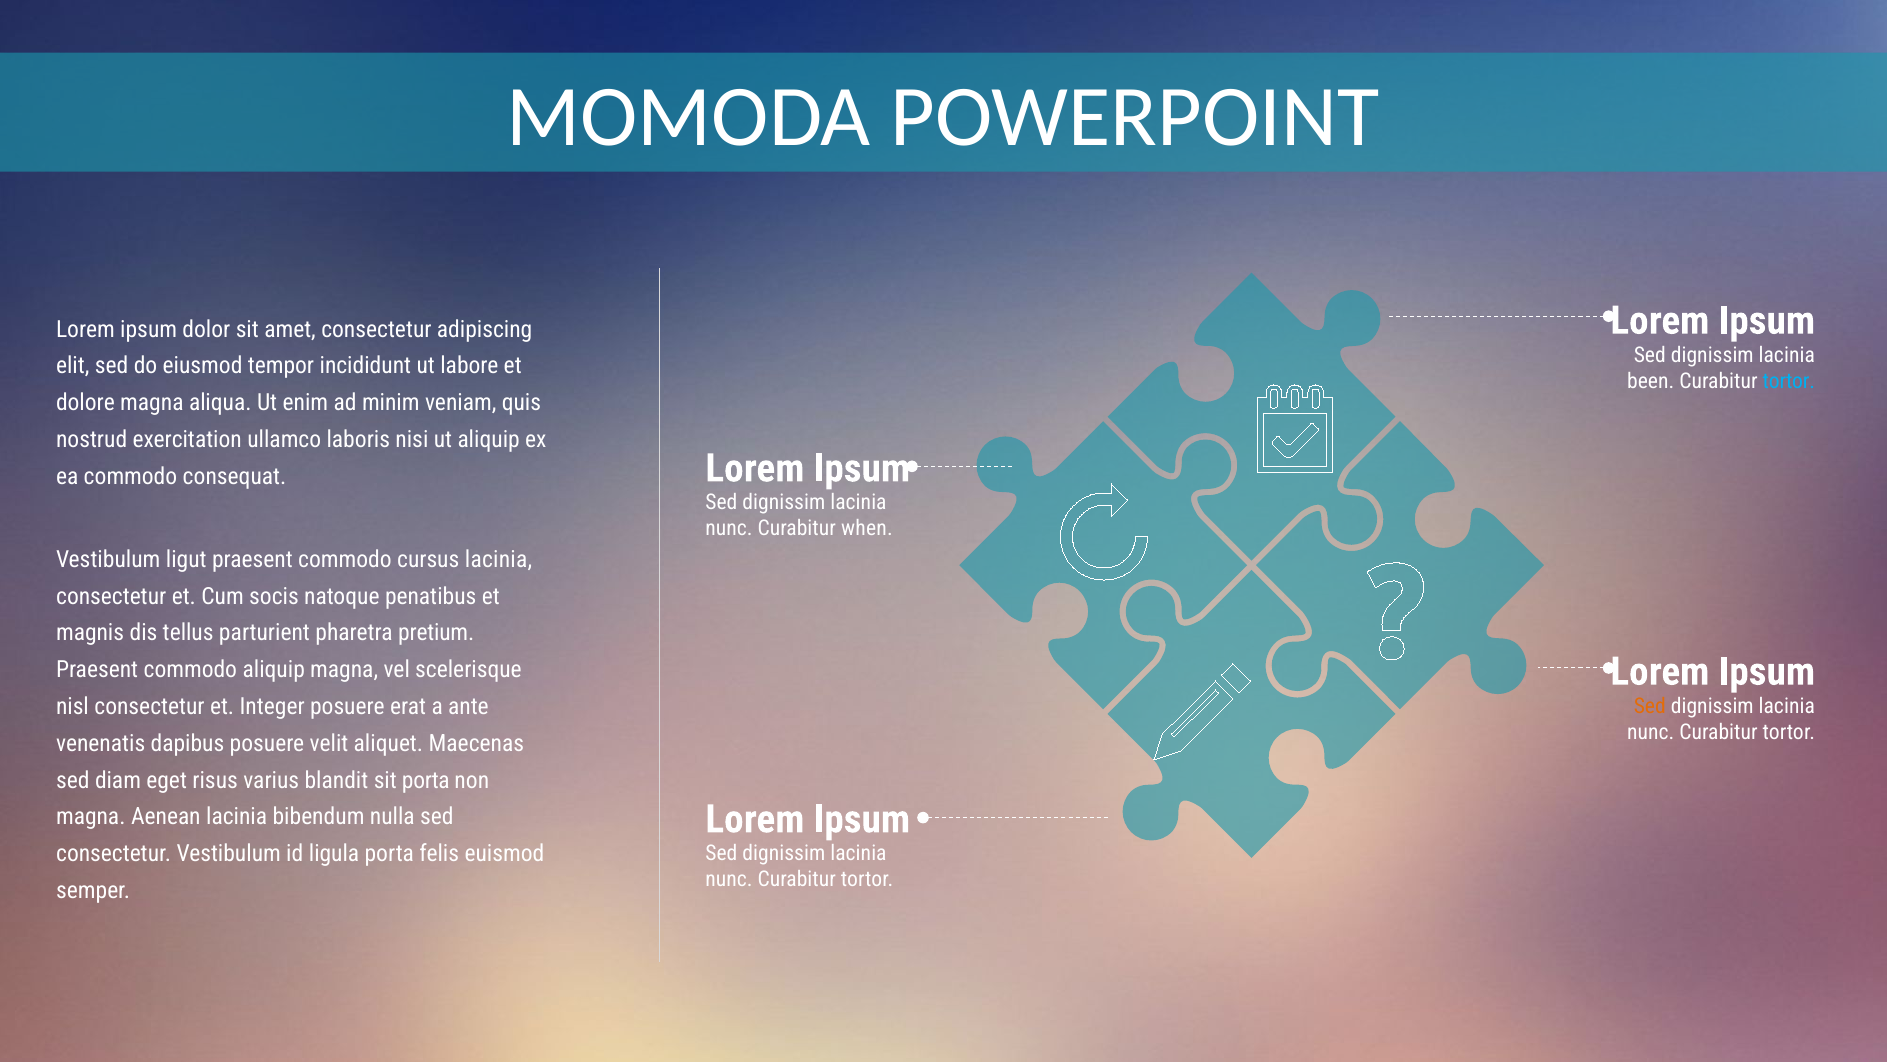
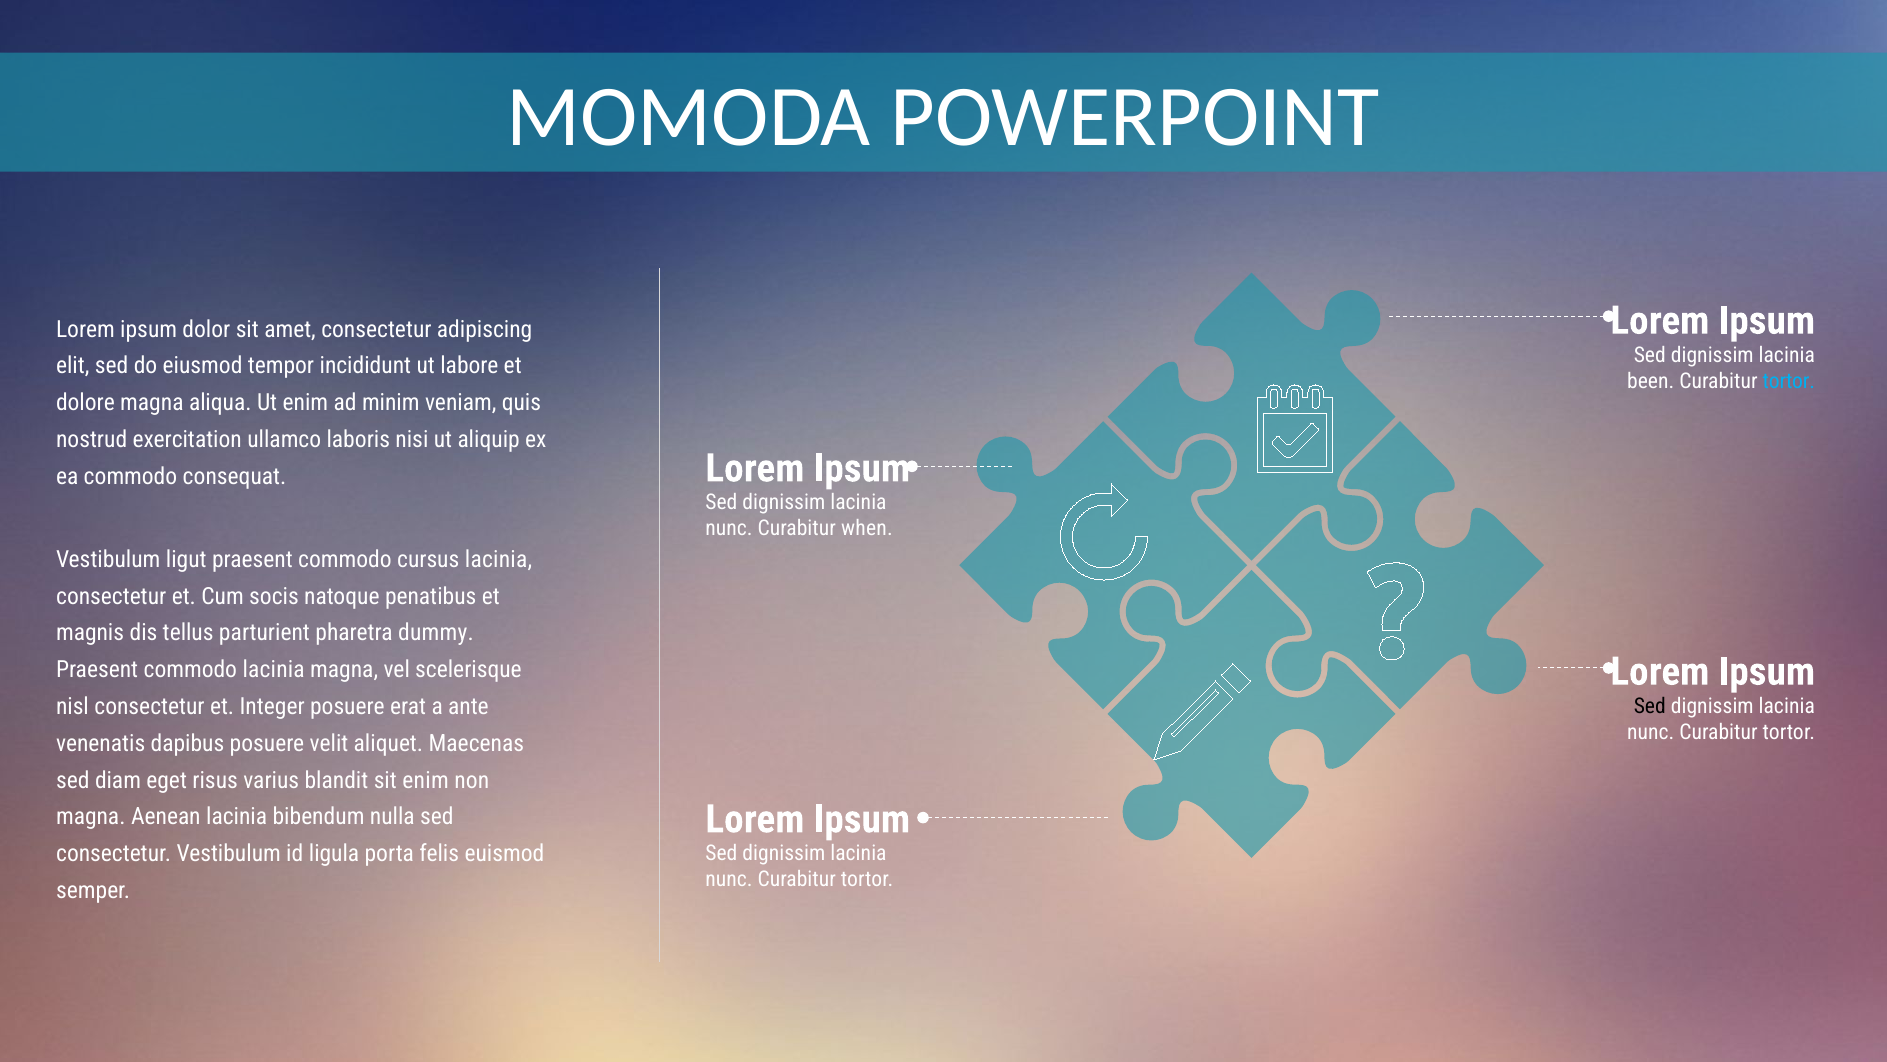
pretium: pretium -> dummy (436, 633)
commodo aliquip: aliquip -> lacinia (274, 670)
Sed colour: orange -> black (1650, 706)
sit porta: porta -> enim (426, 780)
